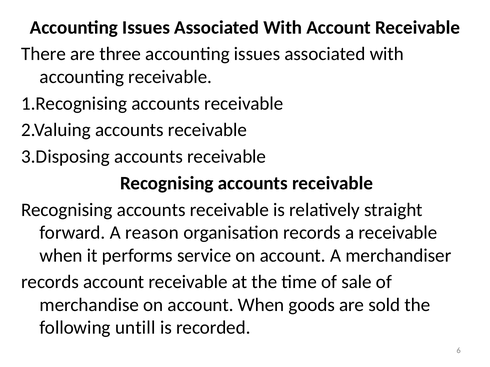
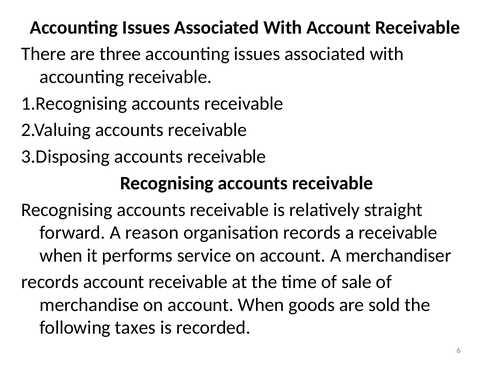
untill: untill -> taxes (135, 328)
